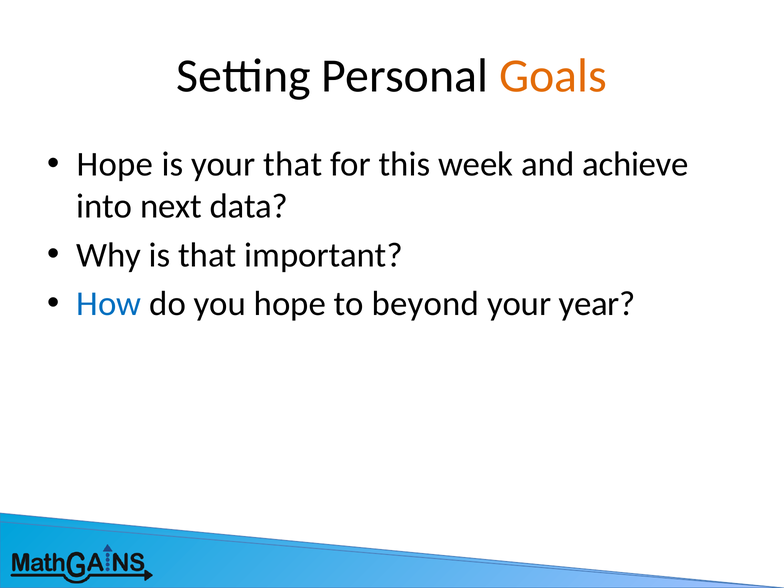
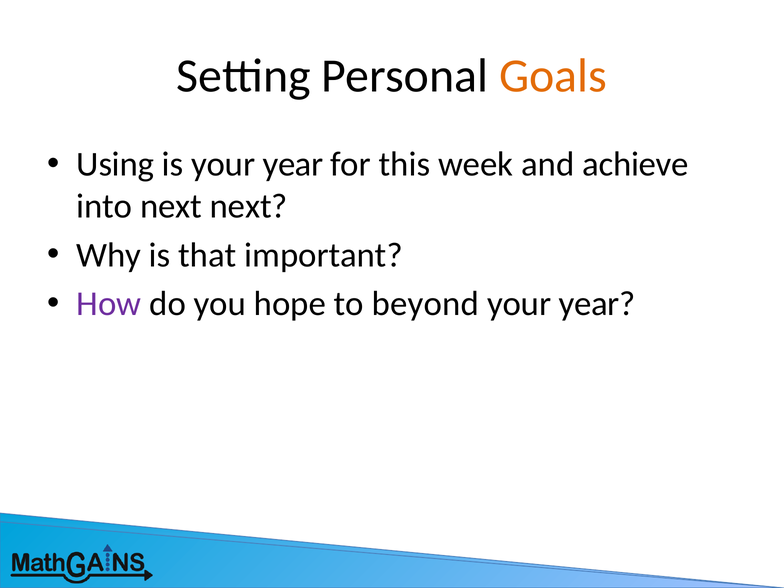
Hope: Hope -> Using (115, 164)
is your that: that -> year (293, 164)
next data: data -> next (249, 206)
How colour: blue -> purple (109, 304)
